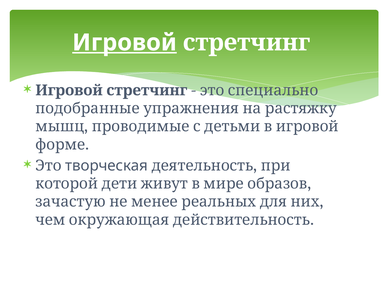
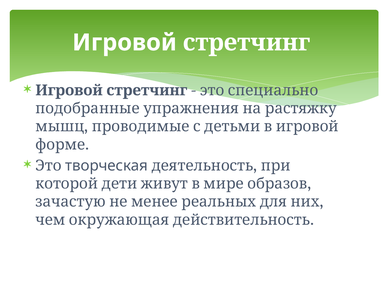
Игровой underline: present -> none (124, 43)
